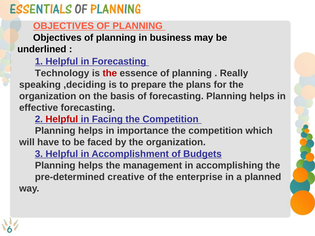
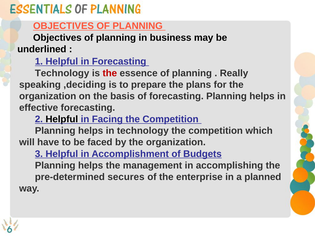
Helpful colour: red -> black (62, 119)
in importance: importance -> technology (143, 131)
creative: creative -> secures (126, 177)
